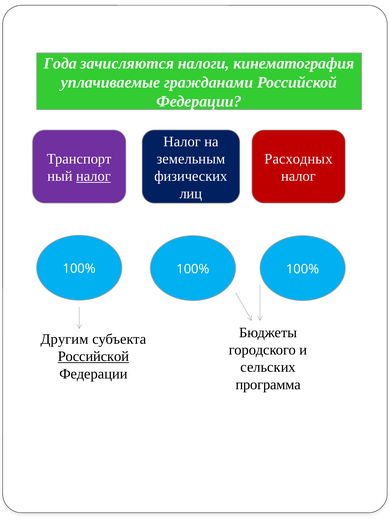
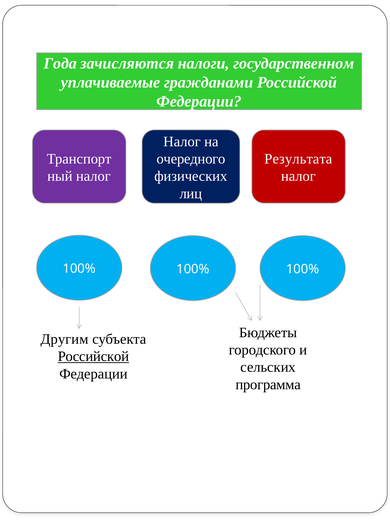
кинематография: кинематография -> государственном (294, 63)
земельным: земельным -> очередного (191, 159)
Расходных: Расходных -> Результата (298, 159)
налог underline: present -> none (94, 176)
